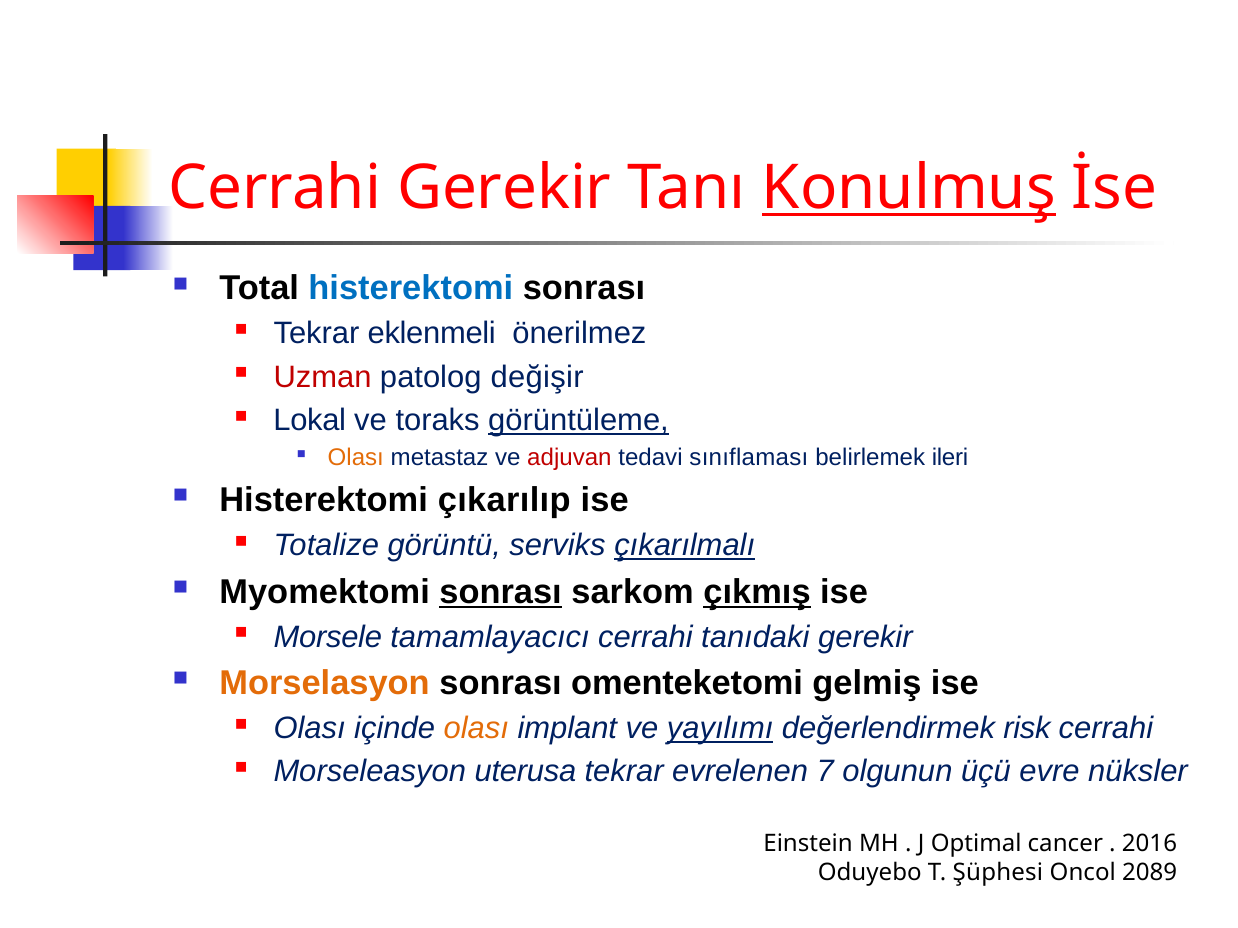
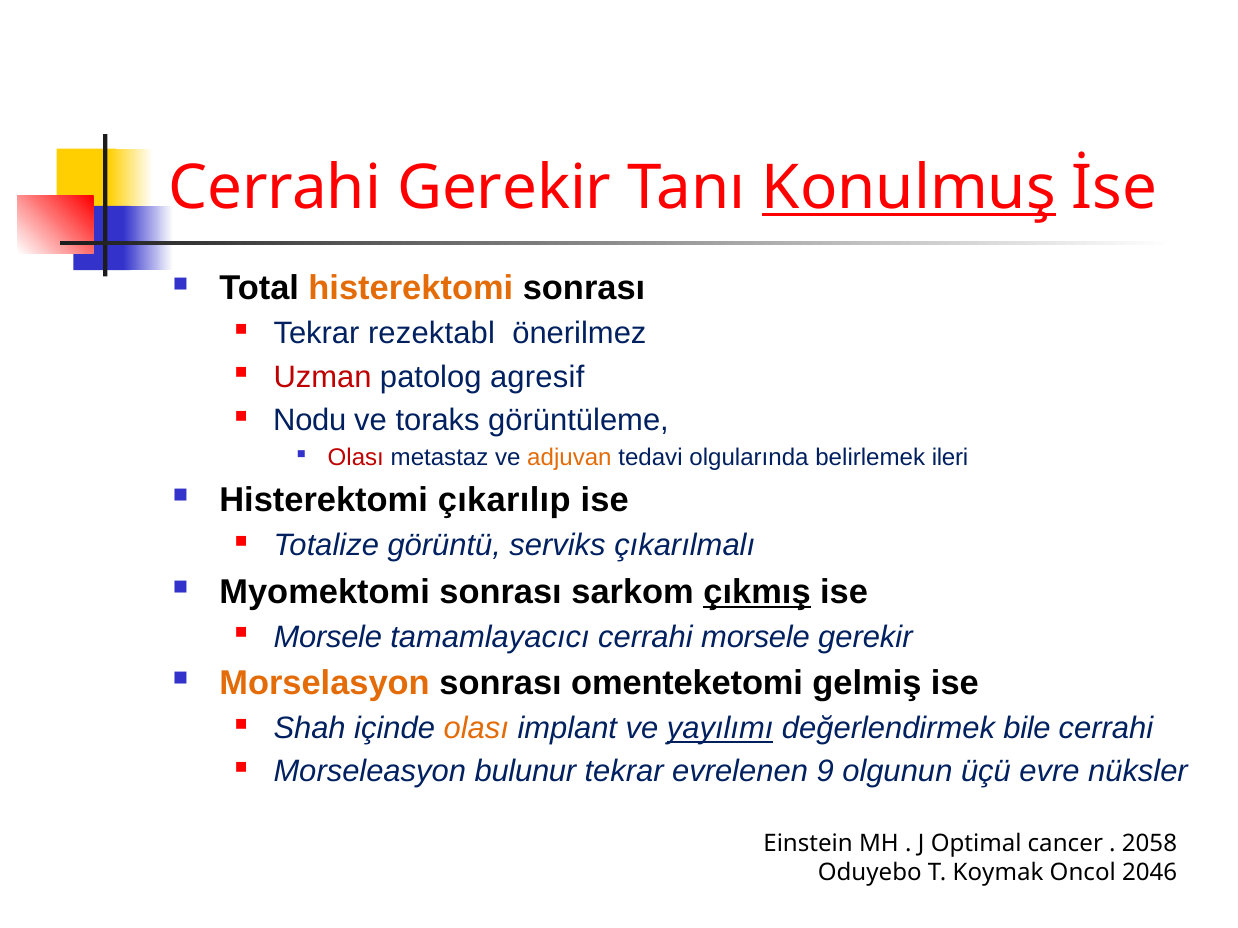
histerektomi colour: blue -> orange (411, 289)
eklenmeli: eklenmeli -> rezektabl (431, 334)
değişir: değişir -> agresif (537, 377)
Lokal: Lokal -> Nodu (310, 421)
görüntüleme underline: present -> none (579, 421)
Olası colour: orange -> red (356, 458)
adjuvan colour: red -> orange (569, 458)
sınıflaması: sınıflaması -> olgularında (749, 458)
çıkarılmalı underline: present -> none (685, 546)
sonrası underline: present -> none (501, 592)
cerrahi tanıdaki: tanıdaki -> morsele (756, 637)
Olası: Olası -> Shah (310, 729)
risk: risk -> bile (1027, 729)
uterusa: uterusa -> bulunur (525, 772)
7: 7 -> 9 (825, 772)
2016: 2016 -> 2058 (1149, 844)
Şüphesi: Şüphesi -> Koymak (998, 873)
2089: 2089 -> 2046 (1150, 873)
